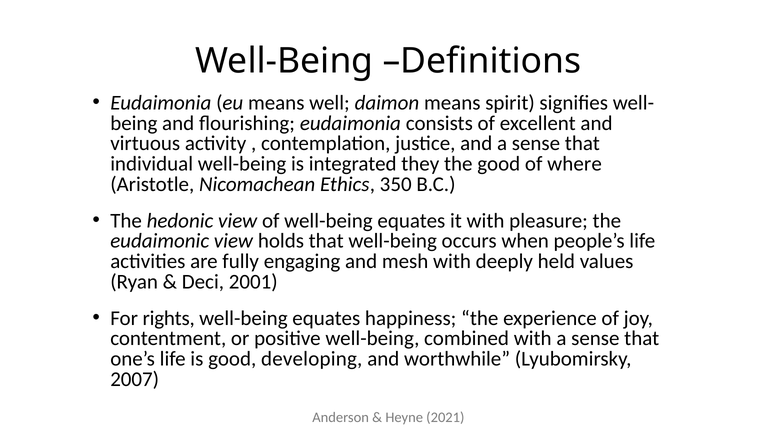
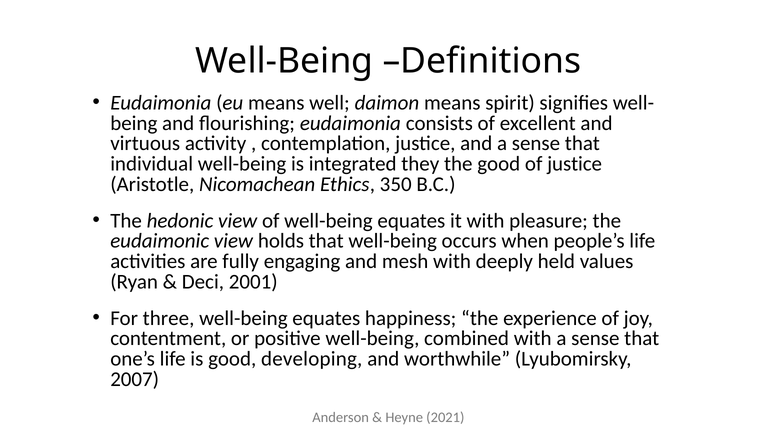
of where: where -> justice (575, 164)
rights: rights -> three (169, 318)
